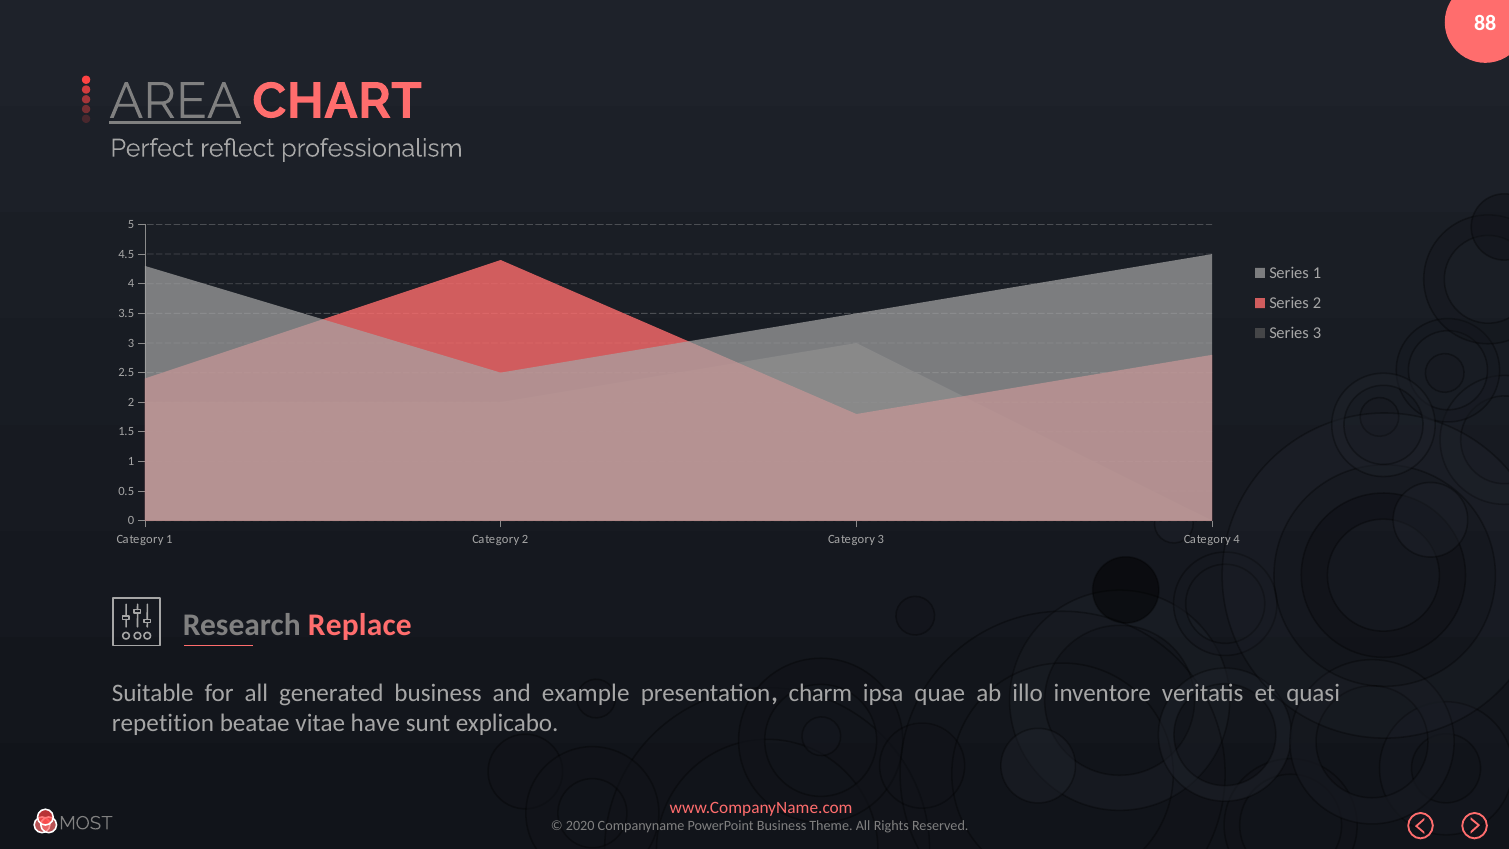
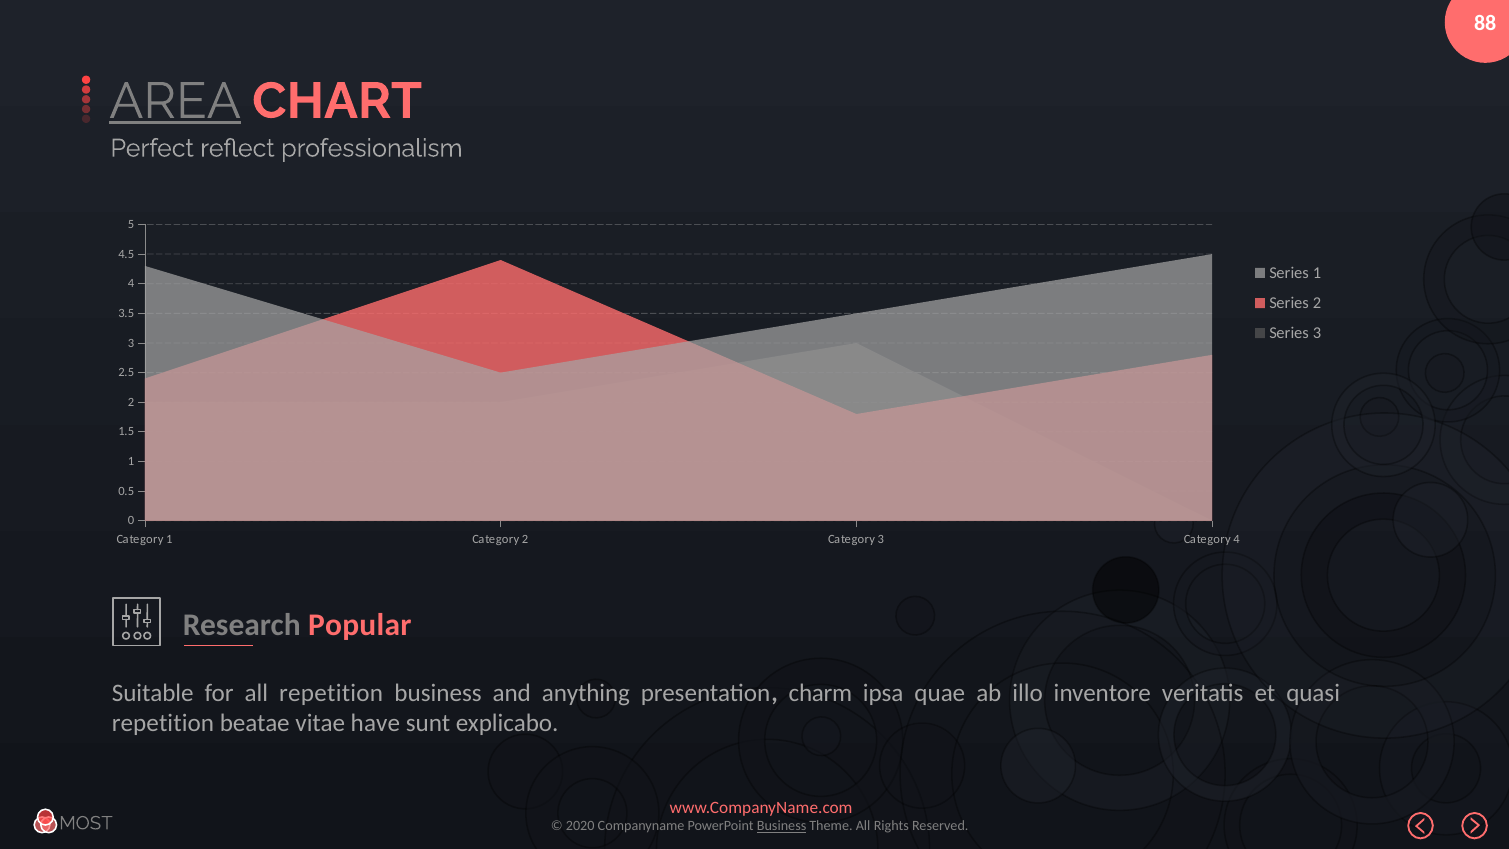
Replace: Replace -> Popular (360, 625)
all generated: generated -> repetition (331, 693)
example: example -> anything (586, 693)
Business underline: none -> present (782, 826)
